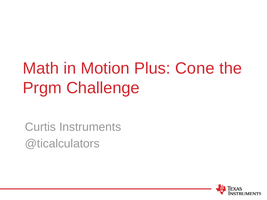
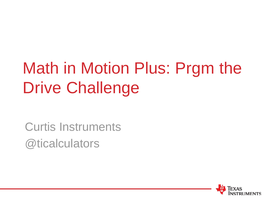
Cone: Cone -> Prgm (195, 68)
Prgm: Prgm -> Drive (42, 88)
